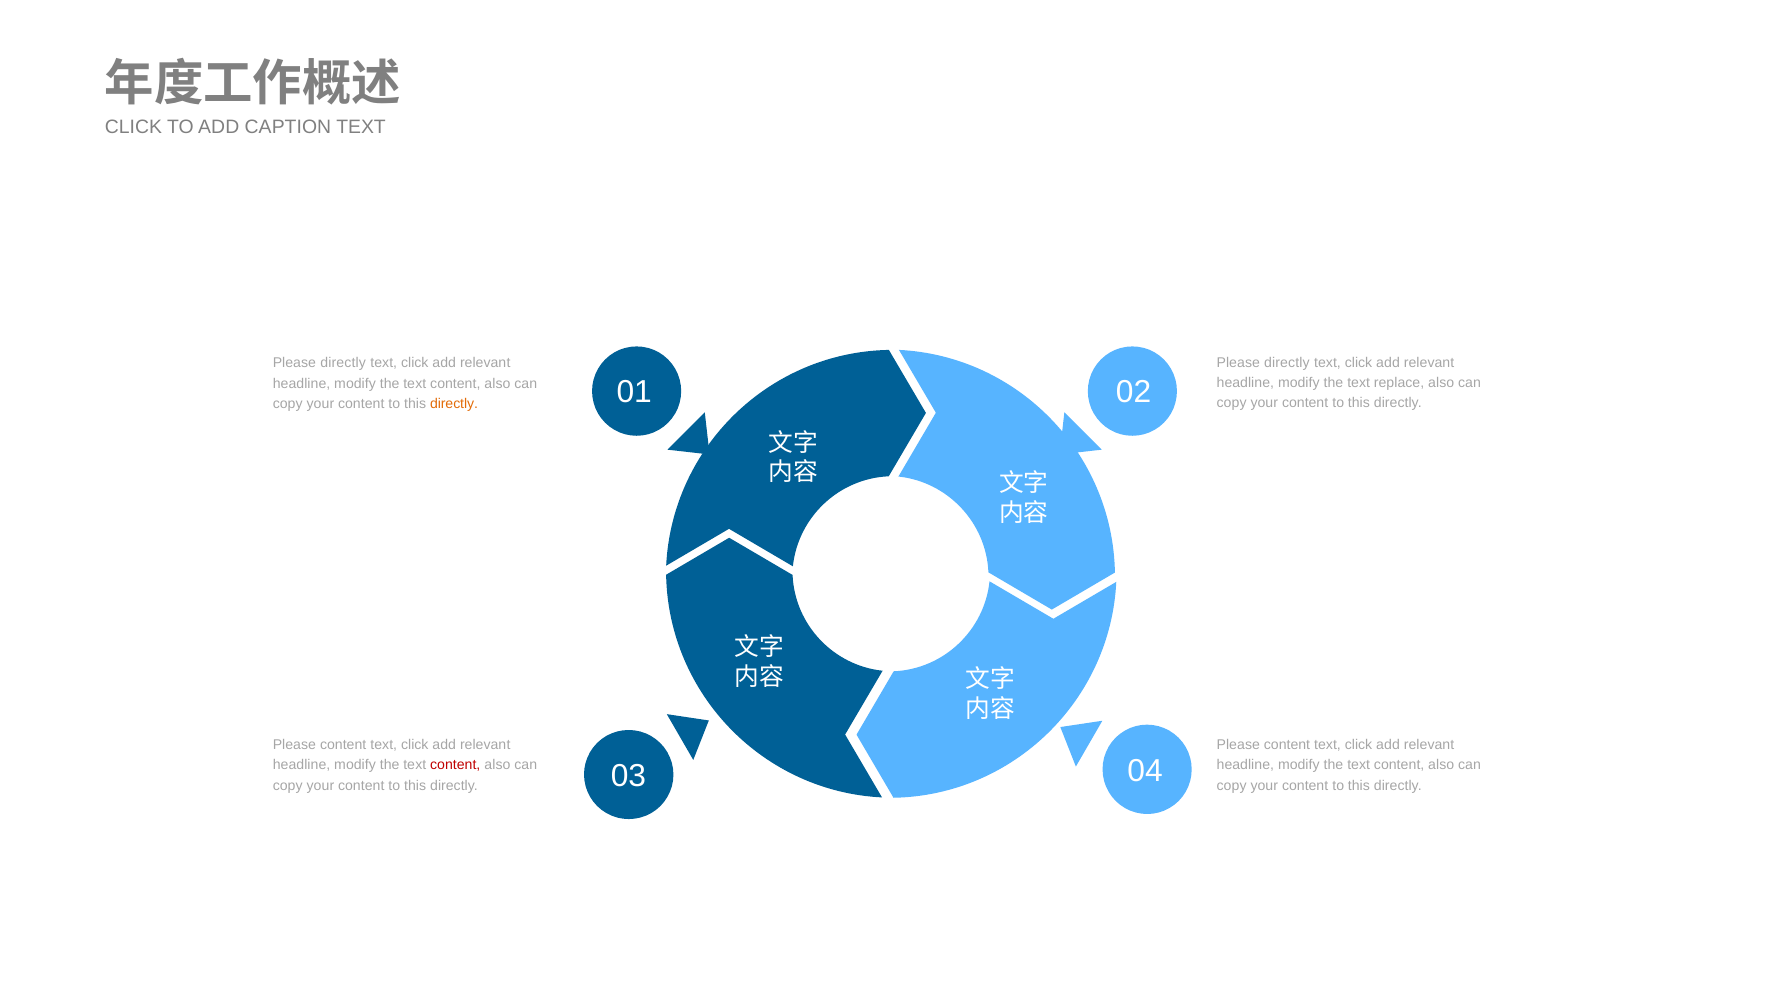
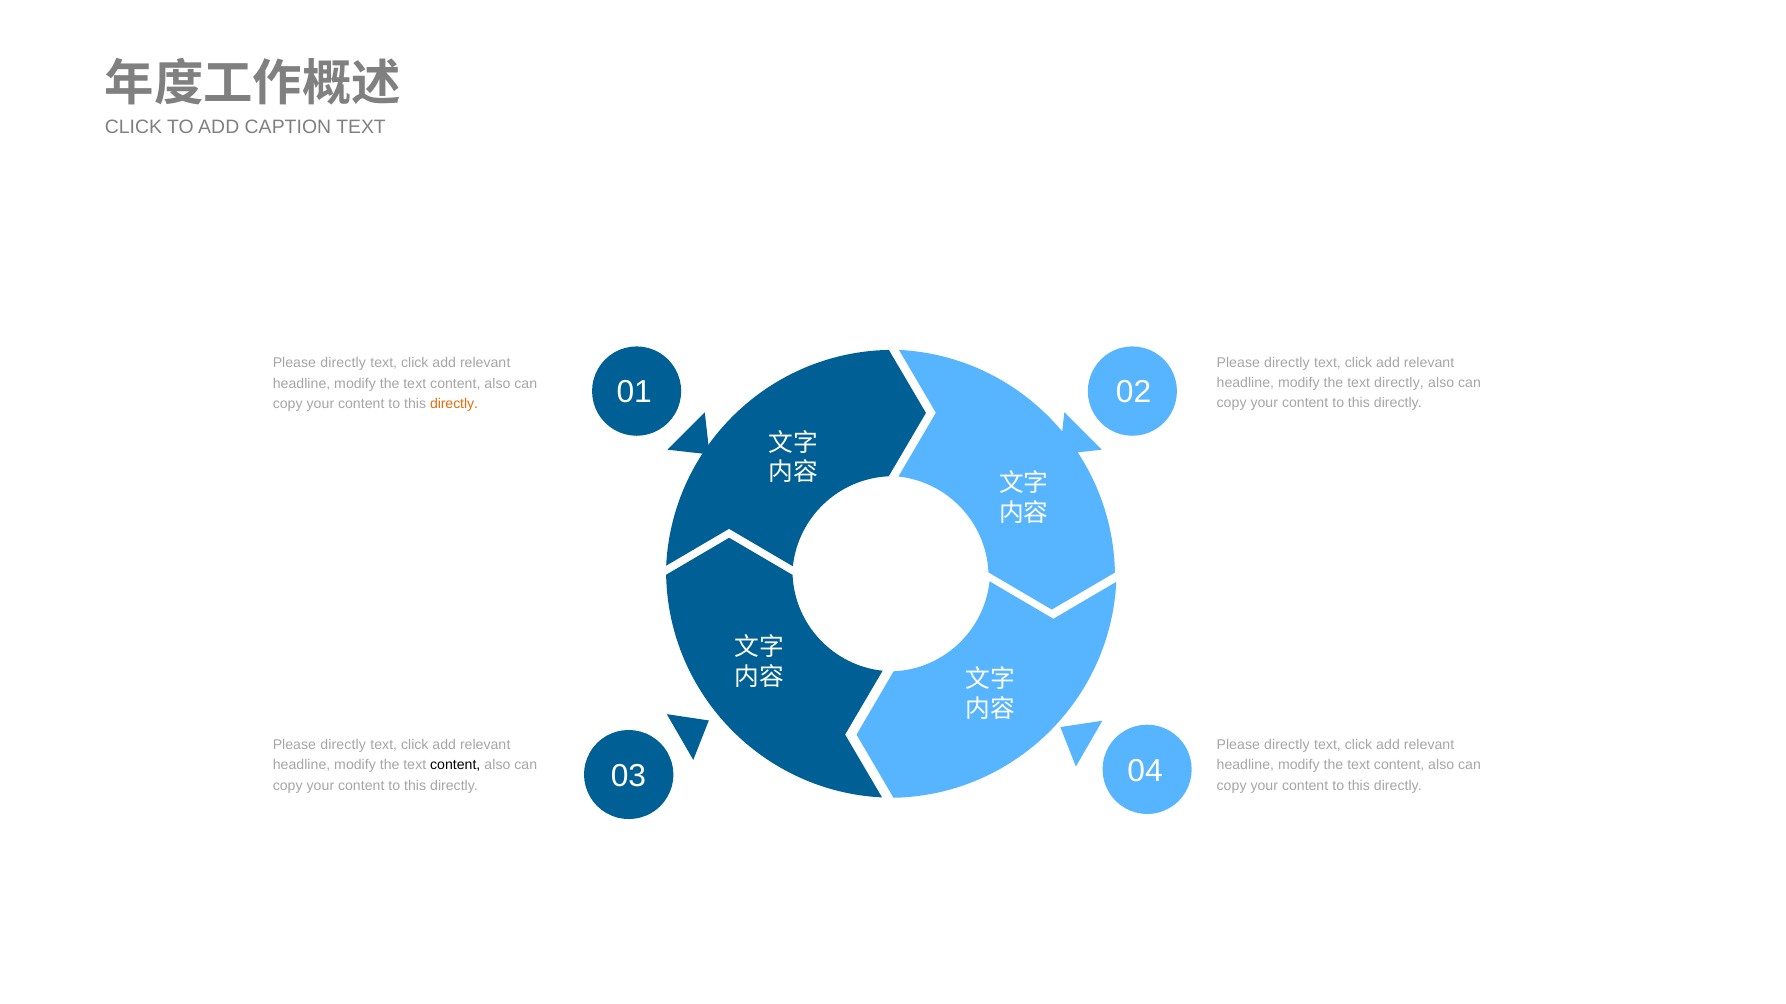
text replace: replace -> directly (1399, 383)
content: content -> directly (343, 745)
content: content -> directly (1287, 745)
content colour: red -> black (455, 766)
